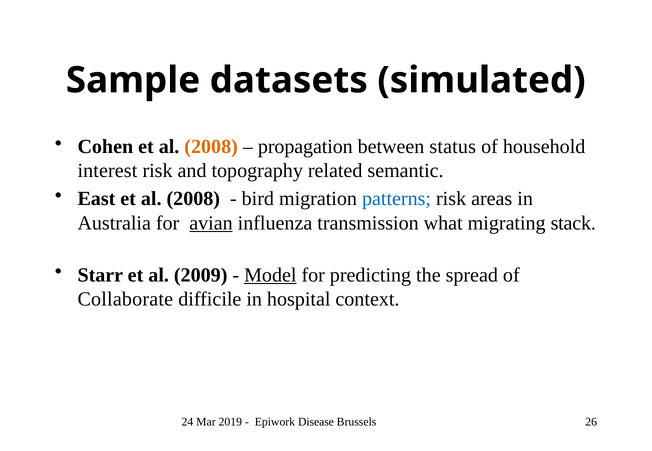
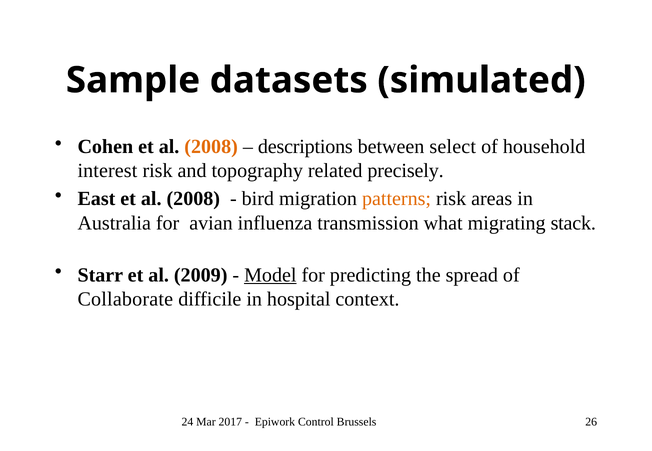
propagation: propagation -> descriptions (305, 147)
status: status -> select (453, 147)
semantic: semantic -> precisely (406, 171)
patterns colour: blue -> orange (397, 199)
avian underline: present -> none (211, 223)
2019: 2019 -> 2017 (230, 422)
Disease: Disease -> Control (316, 422)
